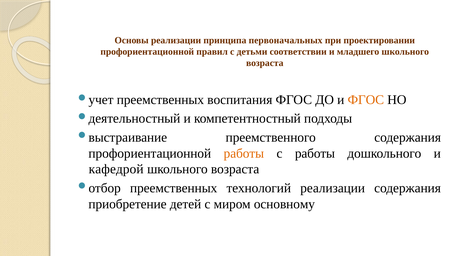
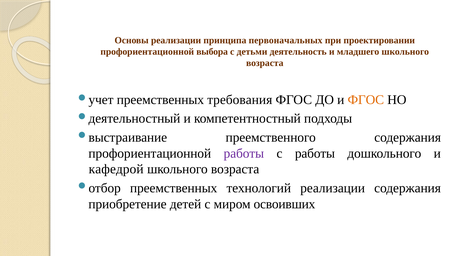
правил: правил -> выбора (212, 52)
соответствии: соответствии -> деятельность (298, 52)
воспитания: воспитания -> требования (240, 100)
работы colour: orange -> purple (244, 153)
основному: основному -> освоивших (284, 204)
